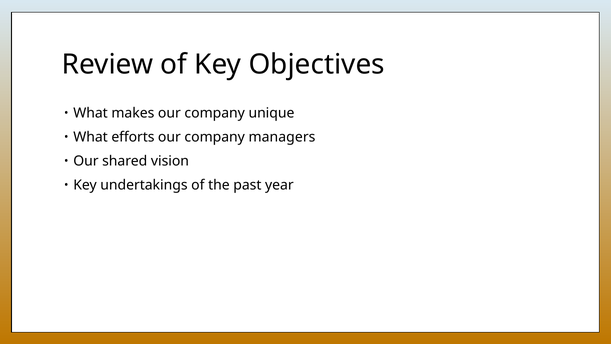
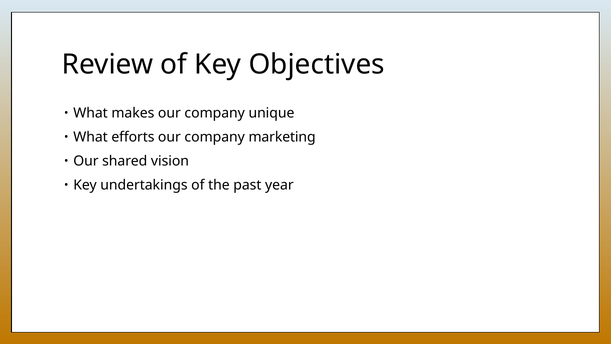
managers: managers -> marketing (282, 137)
